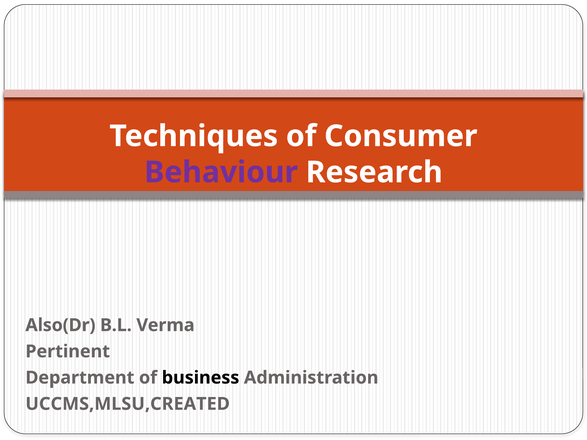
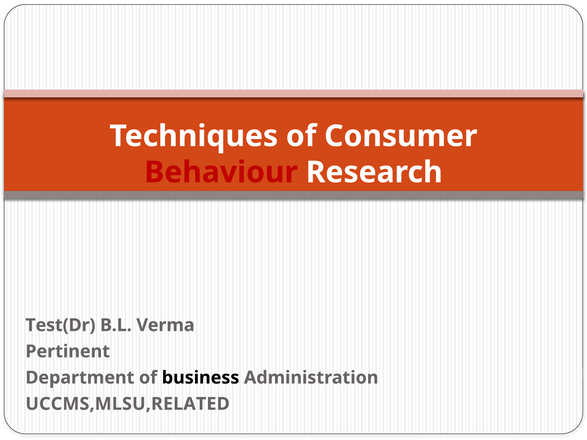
Behaviour colour: purple -> red (221, 172)
Also(Dr: Also(Dr -> Test(Dr (60, 325)
UCCMS,MLSU,CREATED: UCCMS,MLSU,CREATED -> UCCMS,MLSU,RELATED (128, 404)
